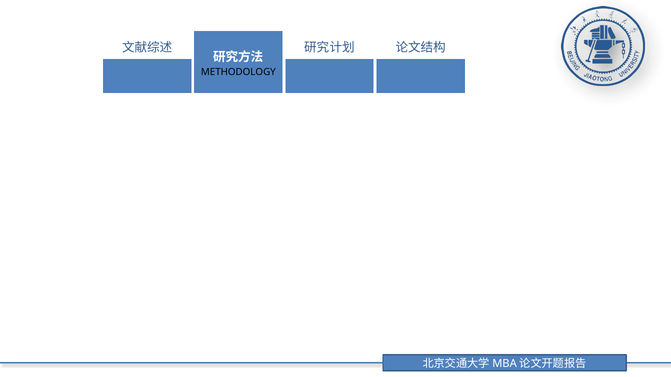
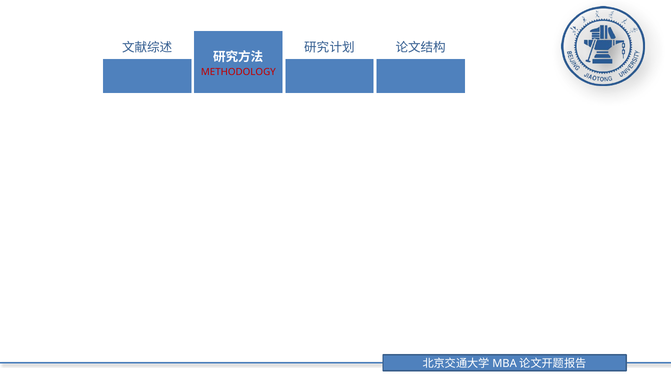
METHODOLOGY colour: black -> red (238, 72)
